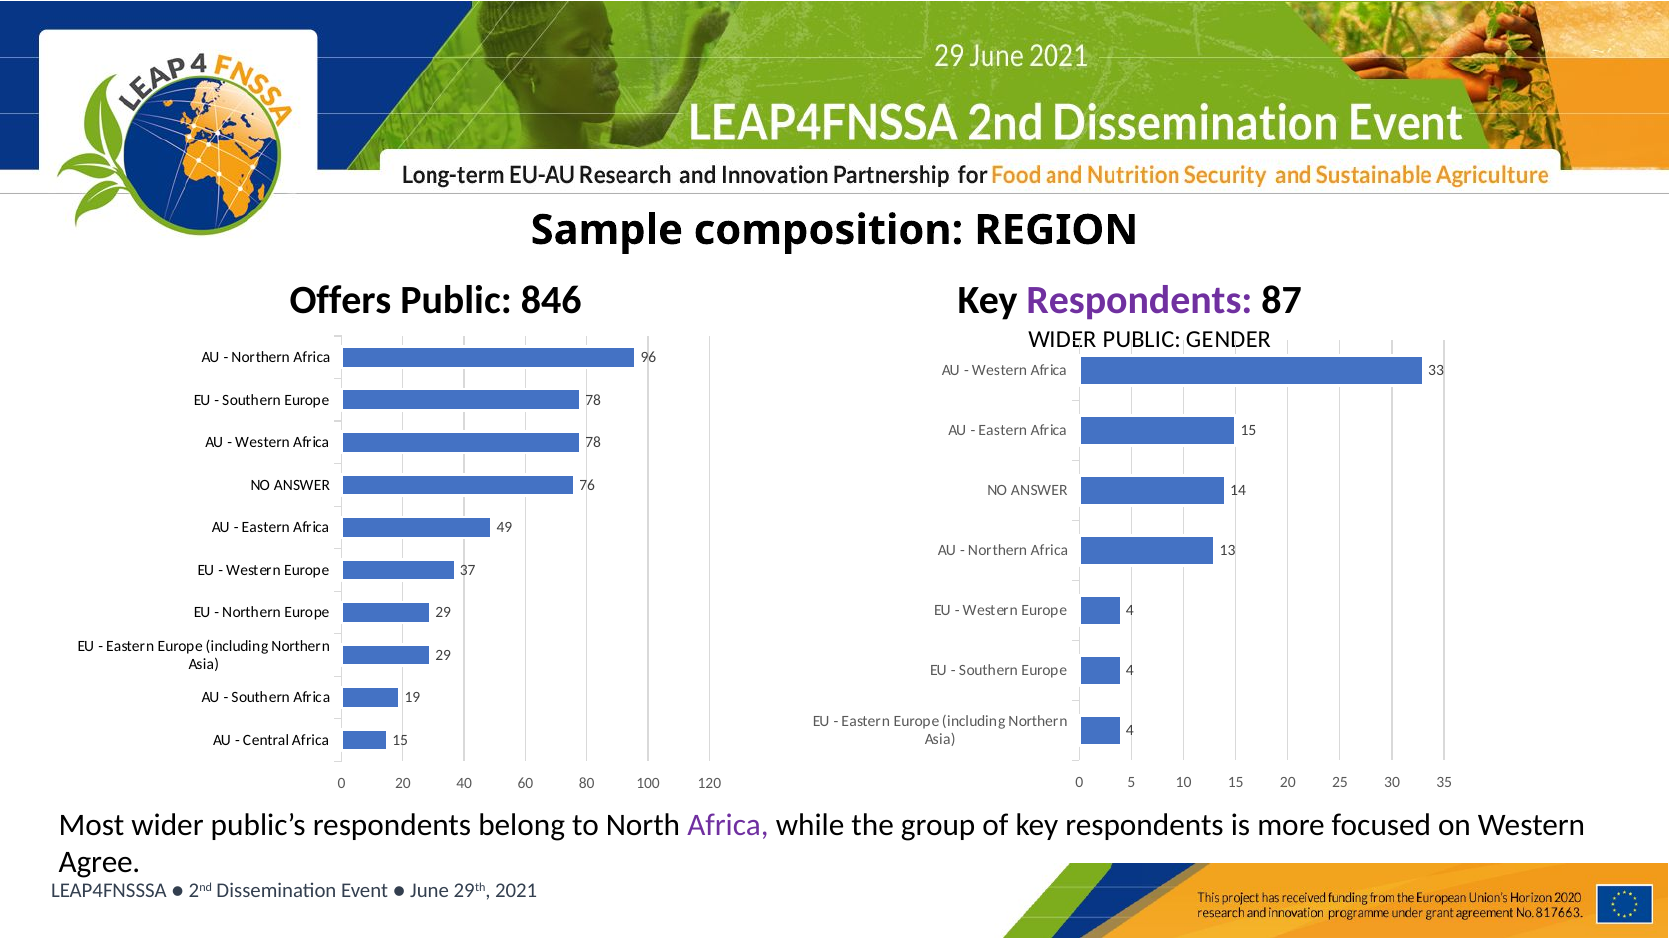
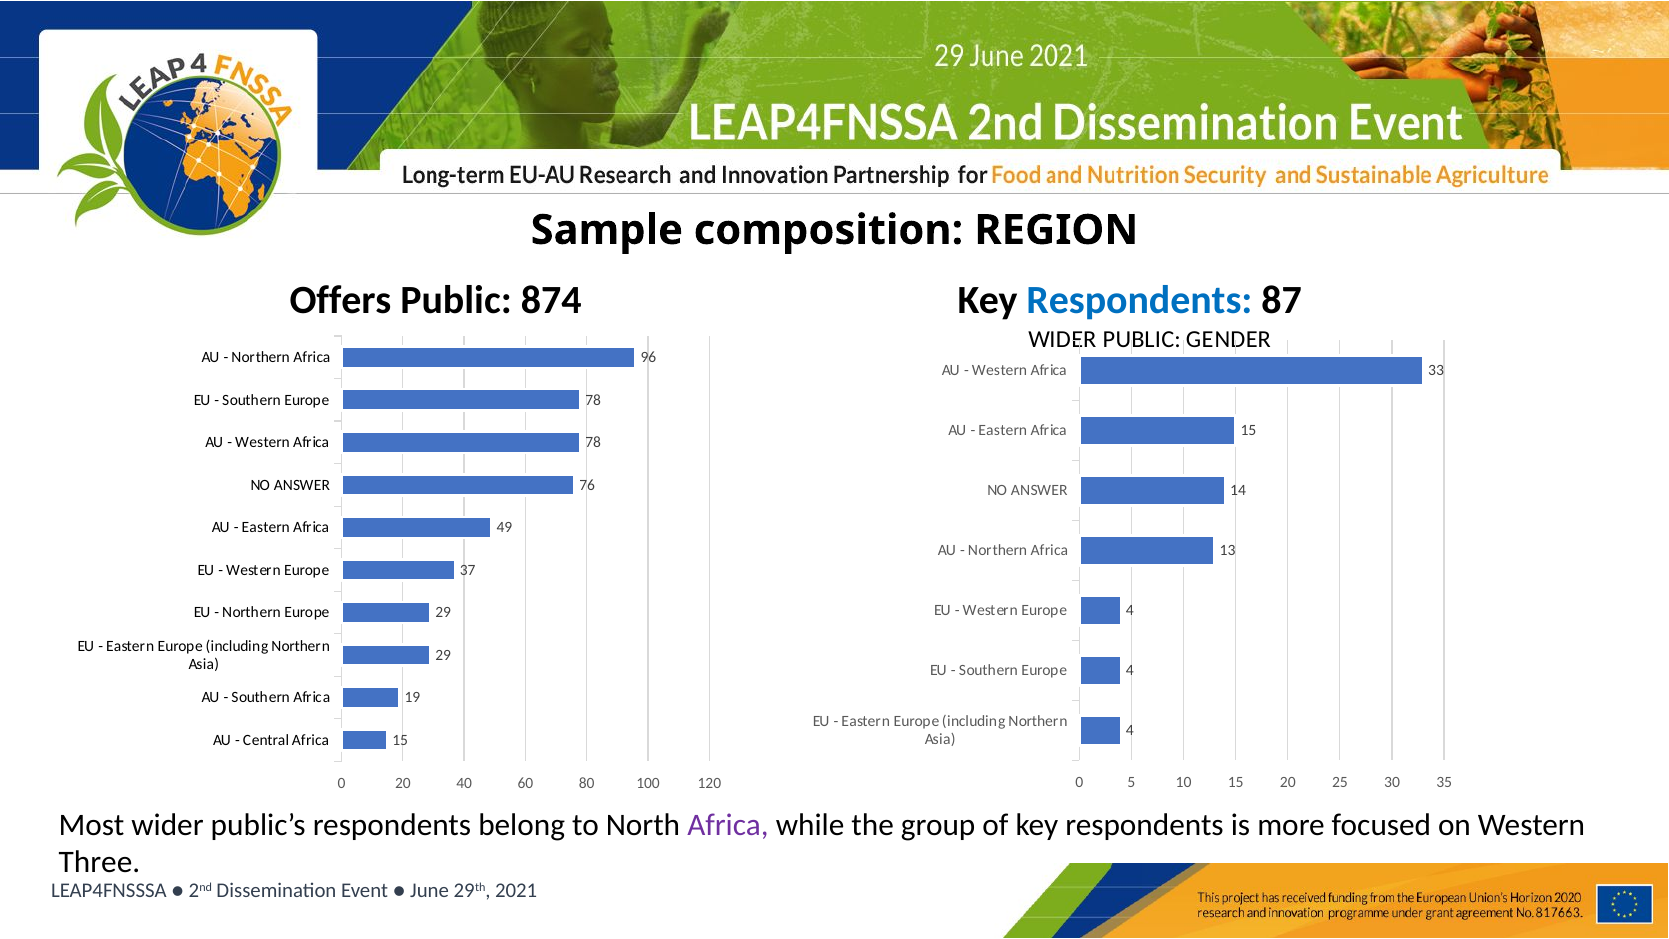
846: 846 -> 874 (551, 300)
Respondents colour: purple -> blue (1139, 300)
Agree: Agree -> Three (99, 862)
